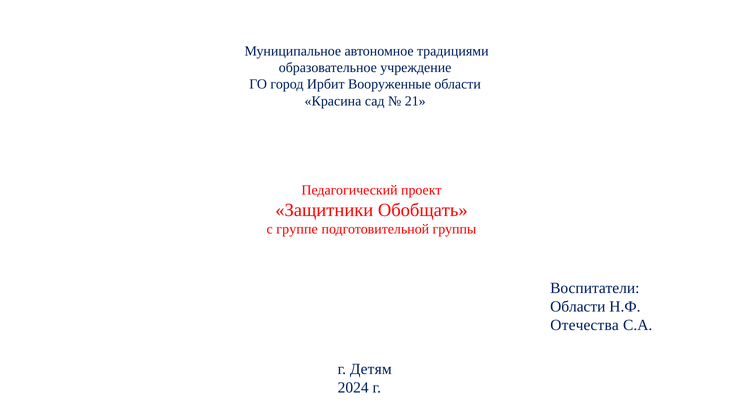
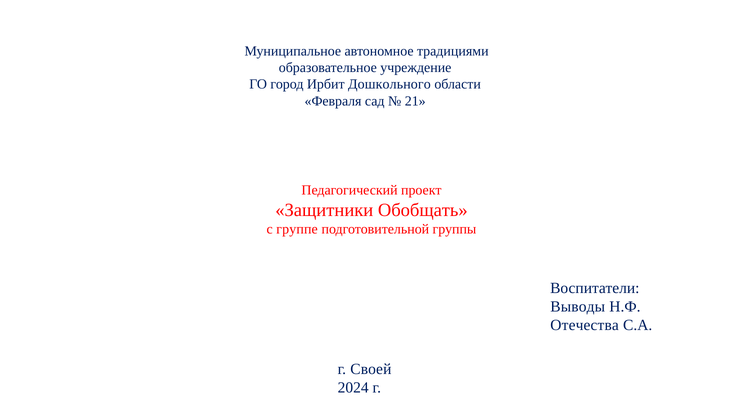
Вооруженные: Вооруженные -> Дошкольного (389, 84)
Красина: Красина -> Февраля (333, 101)
Области: Области -> Выводы (578, 307)
Детям: Детям -> Своей (371, 369)
